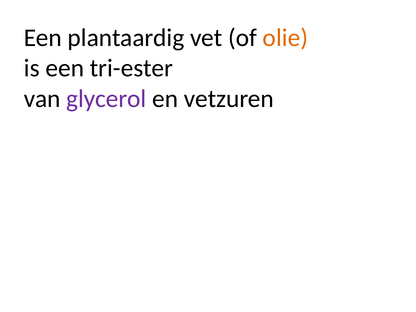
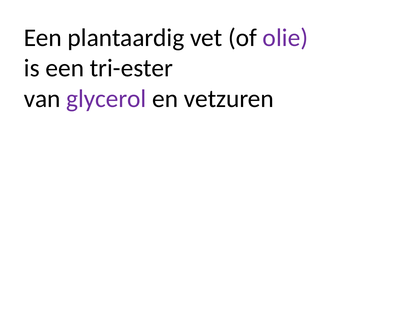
olie colour: orange -> purple (285, 38)
